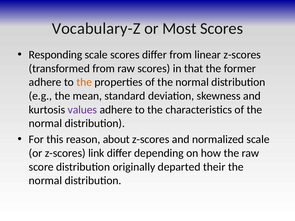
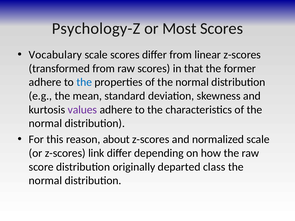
Vocabulary-Z: Vocabulary-Z -> Psychology-Z (96, 28)
Responding: Responding -> Vocabulary (55, 55)
the colour: orange -> blue (84, 82)
their: their -> class (214, 167)
